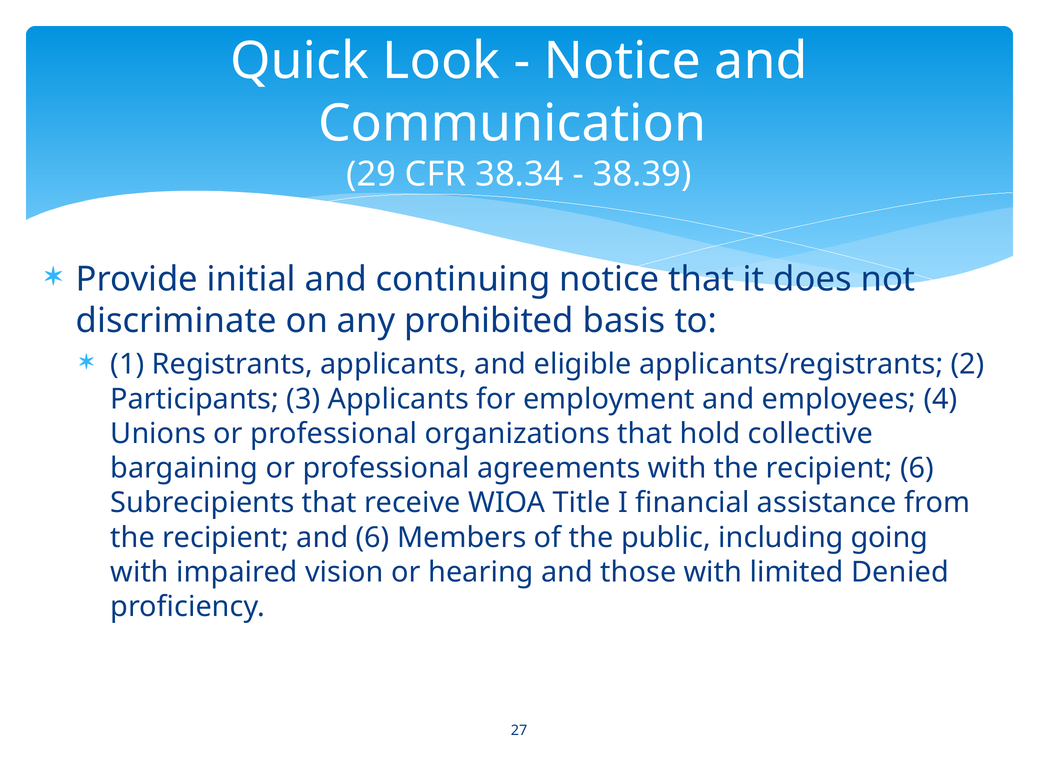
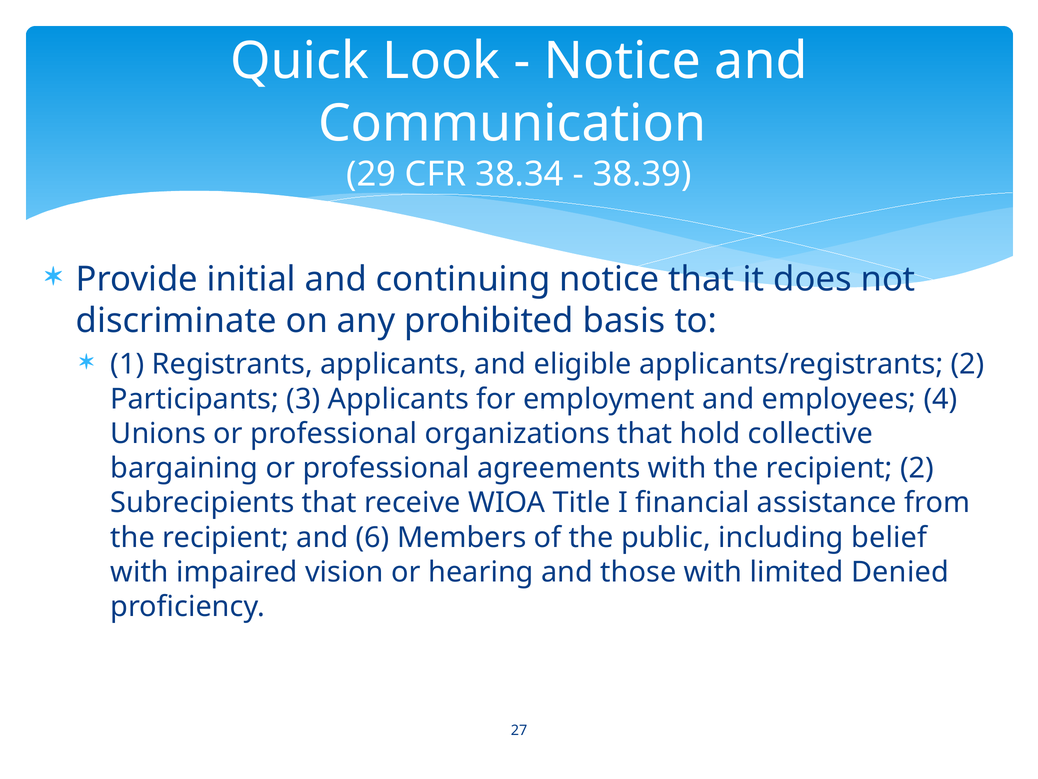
recipient 6: 6 -> 2 (917, 468)
going: going -> belief (889, 537)
